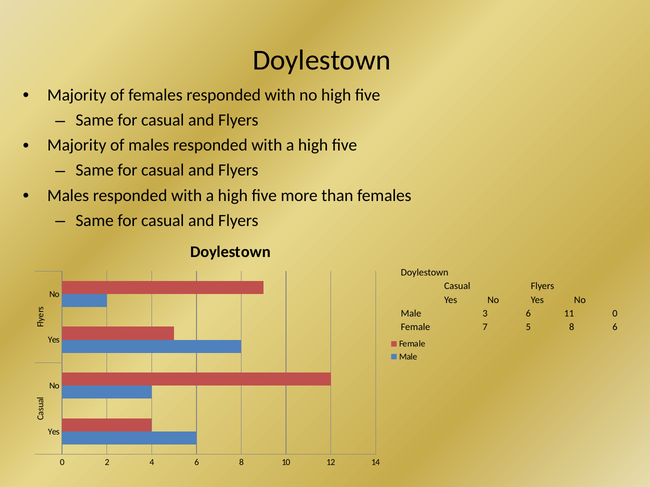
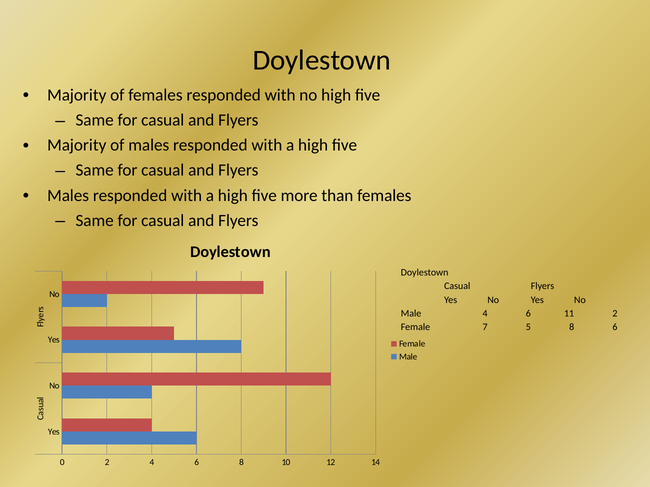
Male 3: 3 -> 4 (485, 314)
11 0: 0 -> 2 (615, 314)
